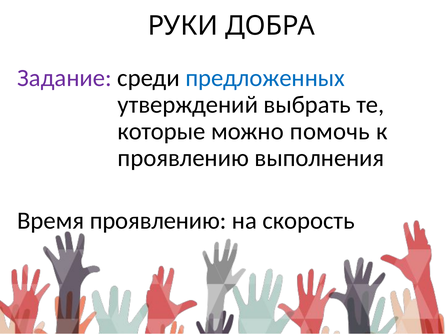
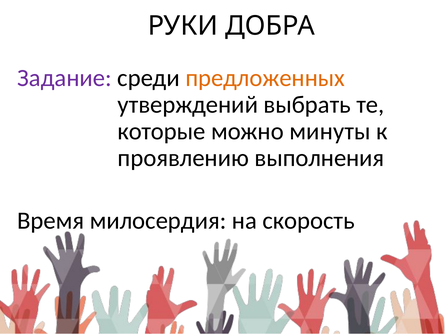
предложенных colour: blue -> orange (265, 78)
помочь: помочь -> минуты (330, 131)
Время проявлению: проявлению -> милосердия (158, 220)
